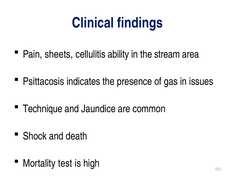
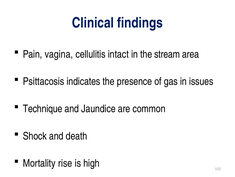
sheets: sheets -> vagina (59, 54)
ability: ability -> intact (118, 54)
test: test -> rise (65, 163)
